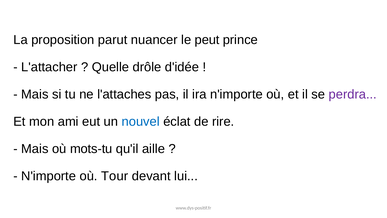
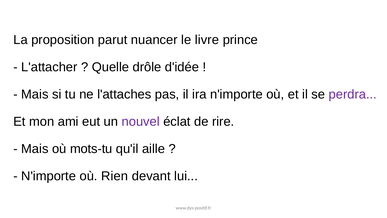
peut: peut -> livre (207, 40)
nouvel colour: blue -> purple (141, 121)
Tour: Tour -> Rien (115, 176)
